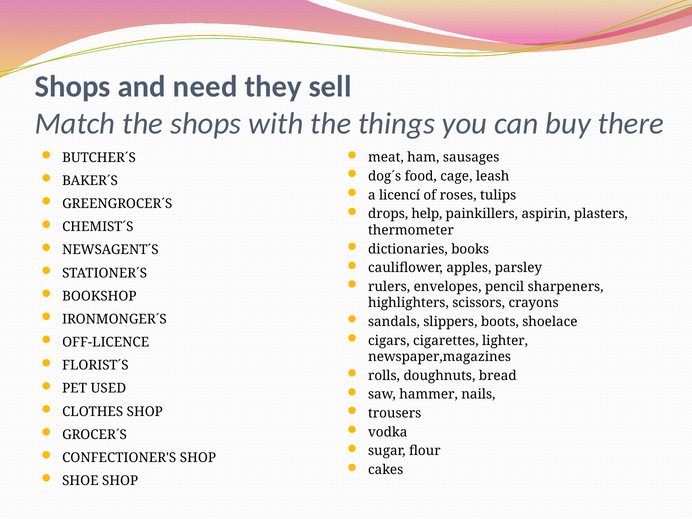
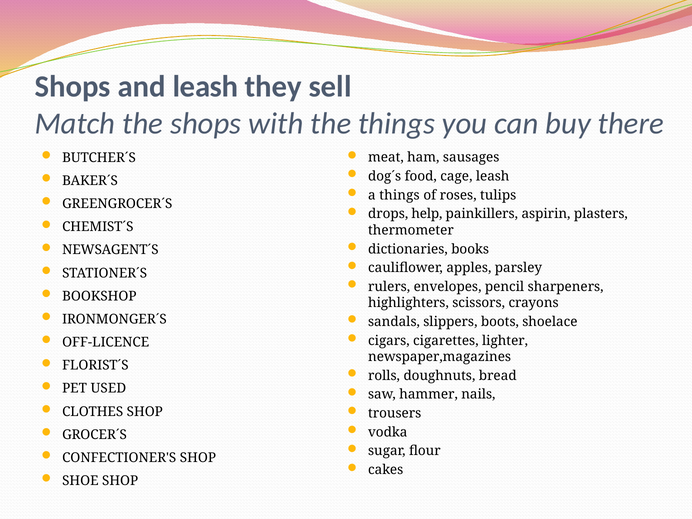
and need: need -> leash (205, 87)
a licencí: licencí -> things (399, 195)
